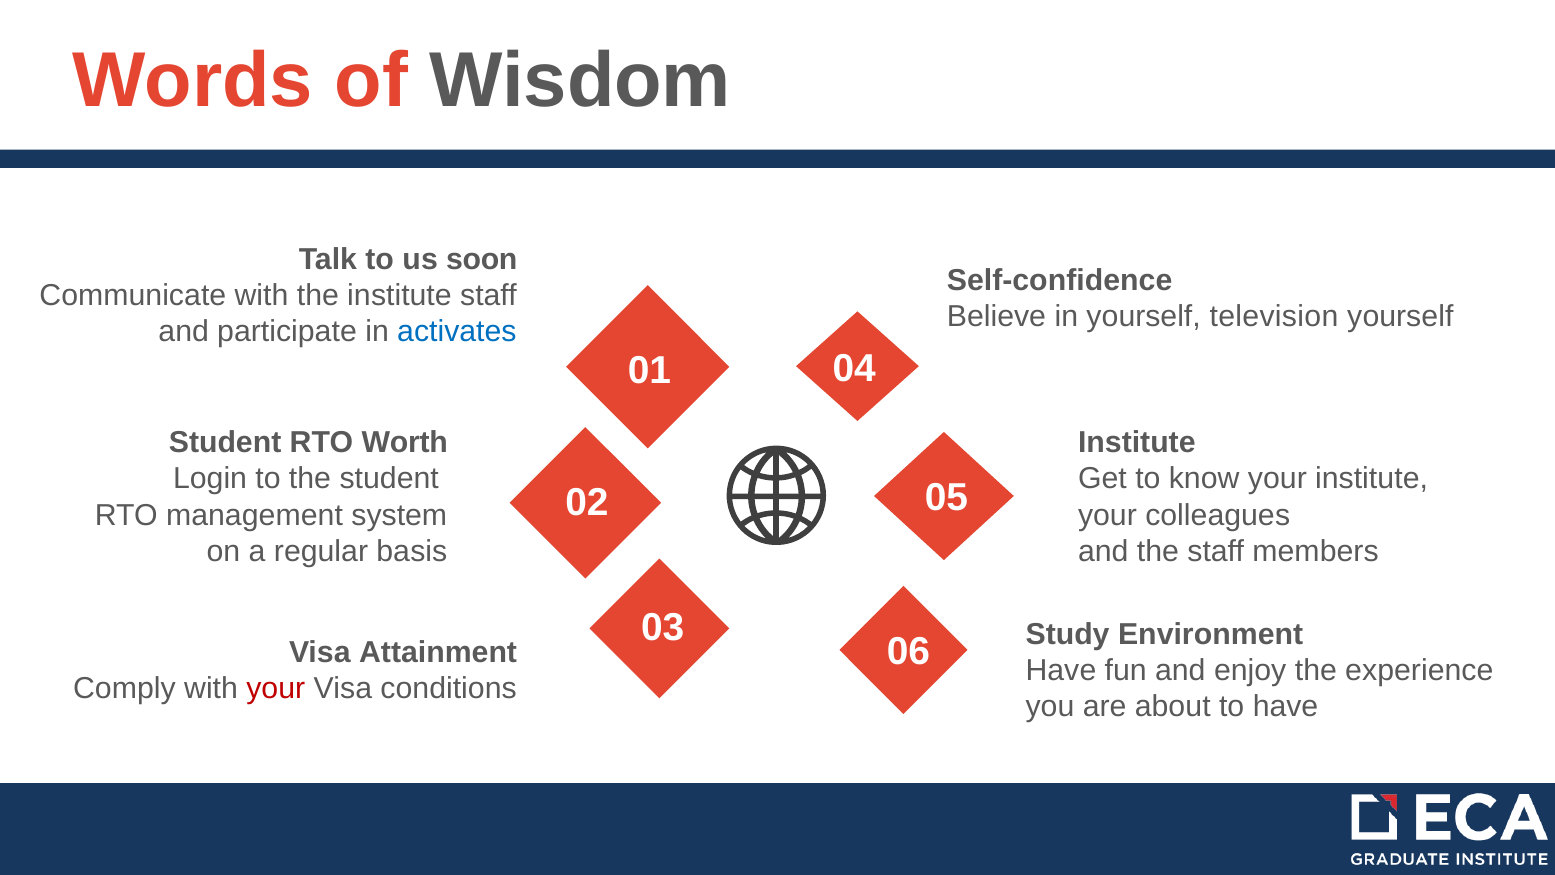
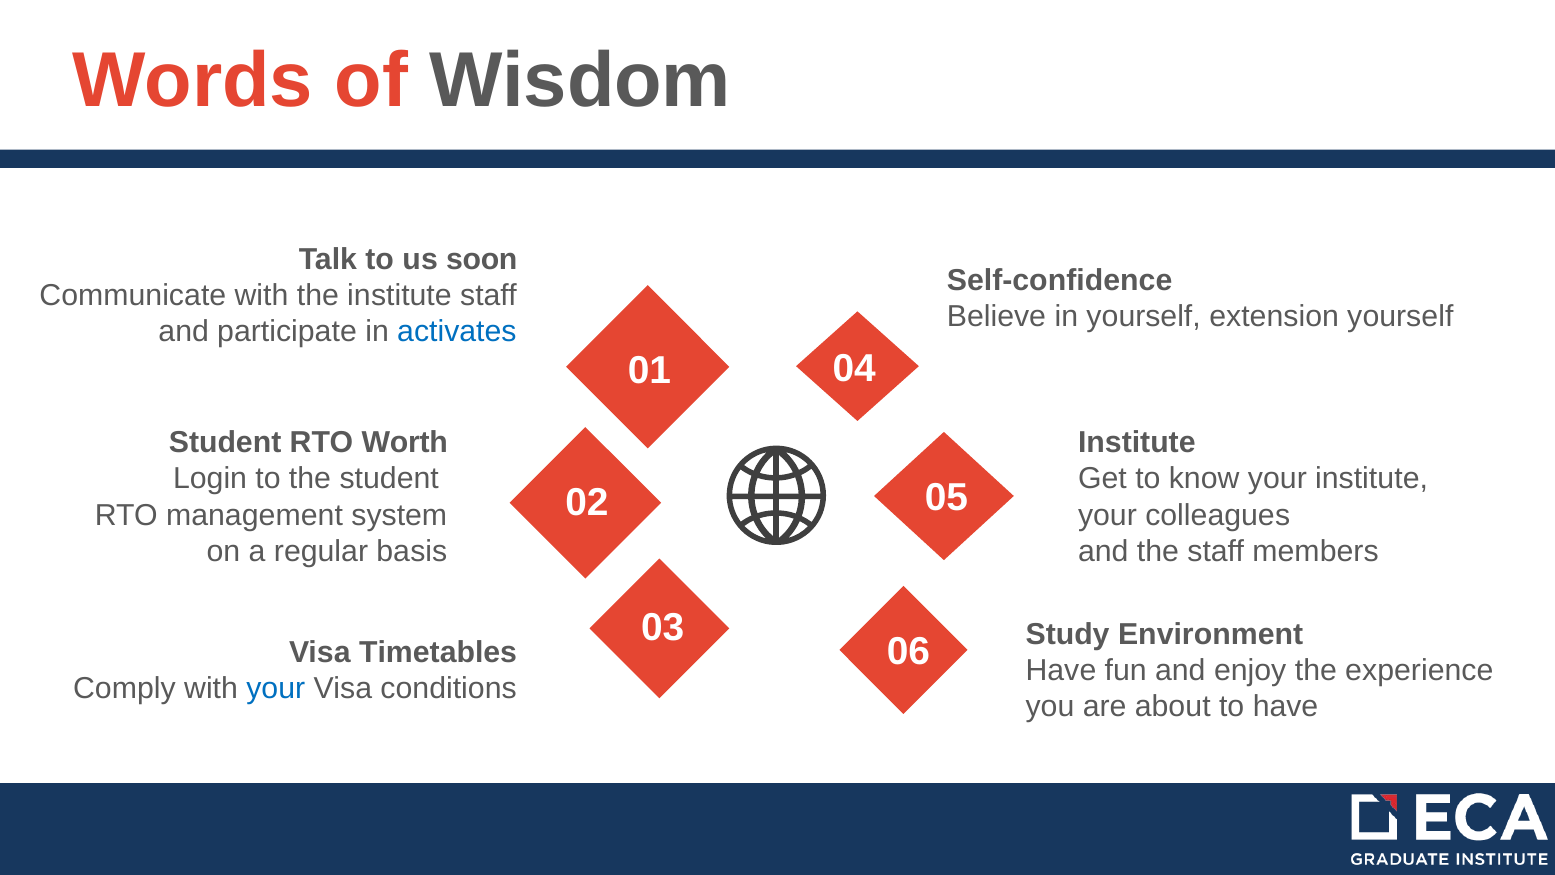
television: television -> extension (1274, 317)
Attainment: Attainment -> Timetables (438, 652)
your colour: red -> blue (276, 689)
